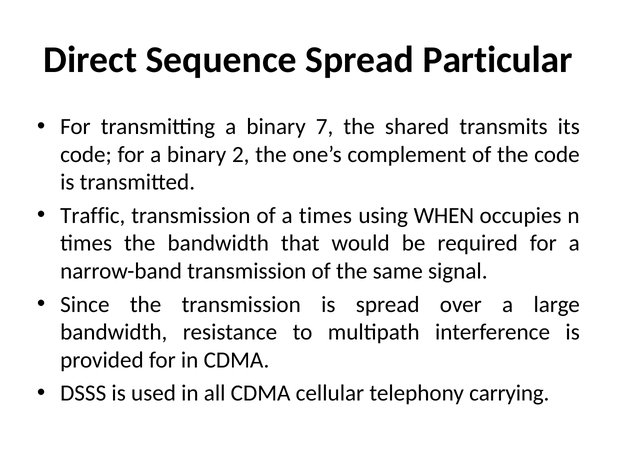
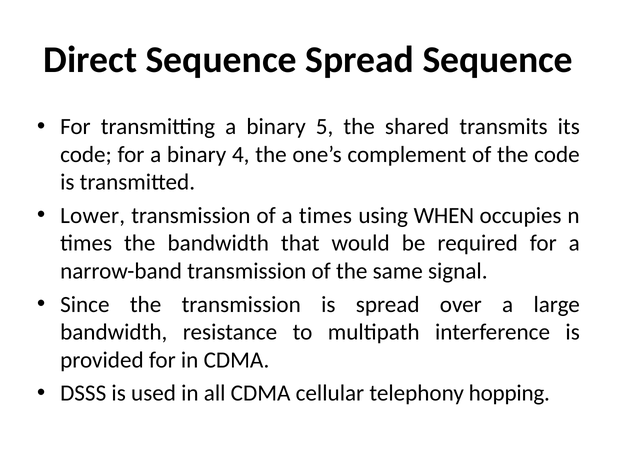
Spread Particular: Particular -> Sequence (498, 60)
7: 7 -> 5 (325, 127)
2: 2 -> 4 (241, 154)
Traffic: Traffic -> Lower (93, 215)
carrying: carrying -> hopping (509, 393)
